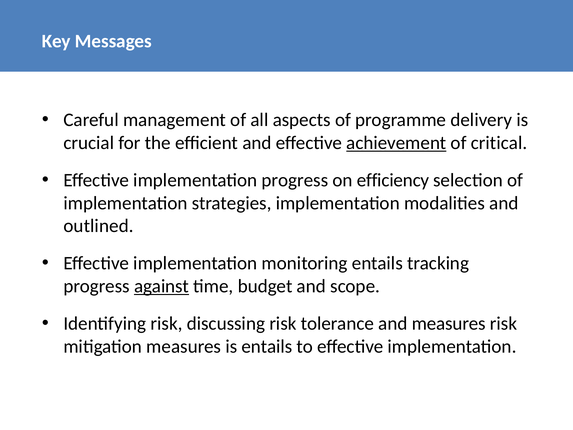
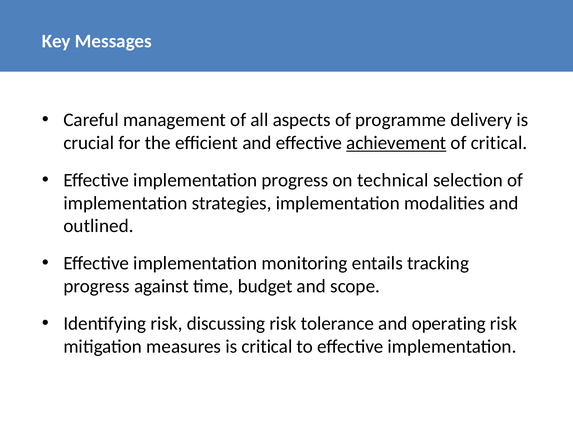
efficiency: efficiency -> technical (393, 180)
against underline: present -> none (162, 286)
and measures: measures -> operating (449, 323)
is entails: entails -> critical (267, 346)
